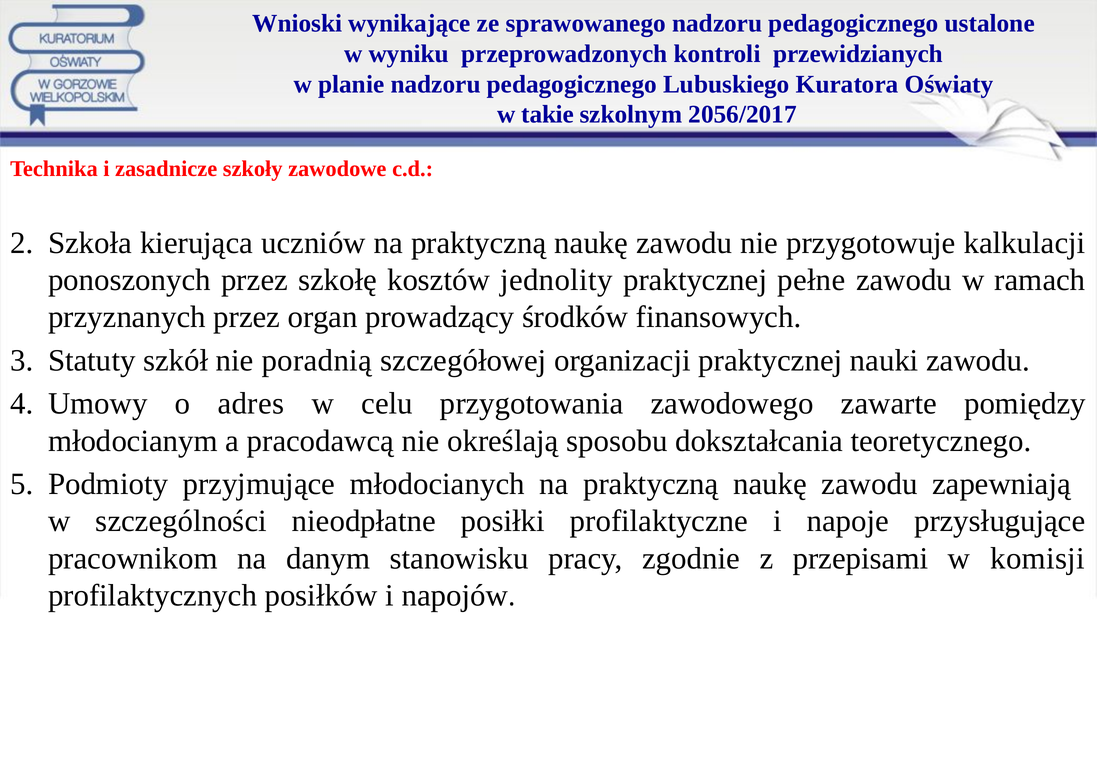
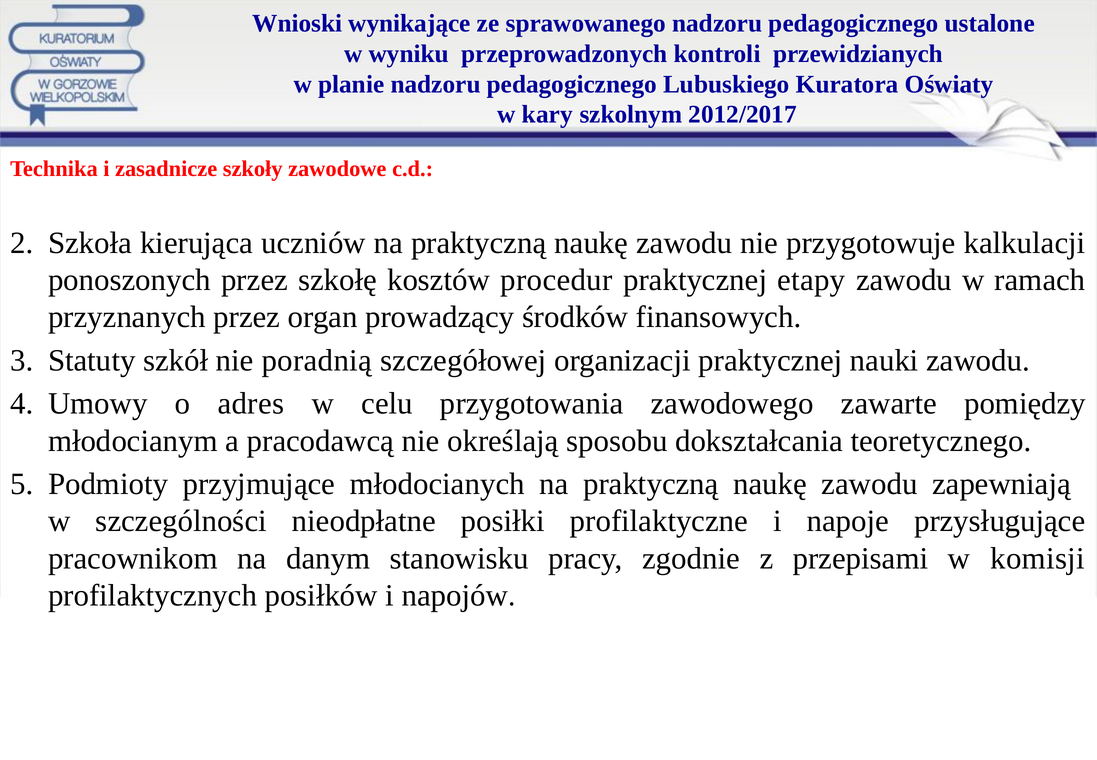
takie: takie -> kary (547, 115)
2056/2017: 2056/2017 -> 2012/2017 (743, 115)
jednolity: jednolity -> procedur (556, 280)
pełne: pełne -> etapy (811, 280)
